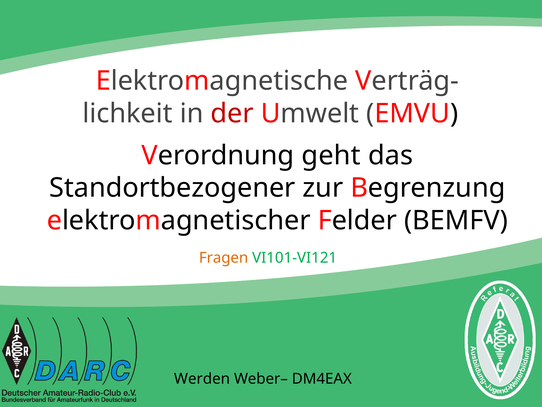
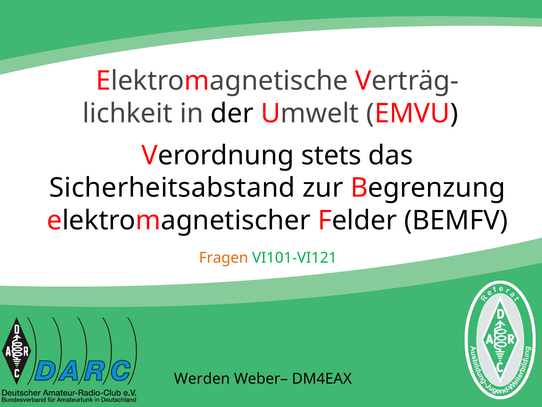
der colour: red -> black (232, 113)
geht: geht -> stets (331, 155)
Standortbezogener: Standortbezogener -> Sicherheitsabstand (172, 188)
